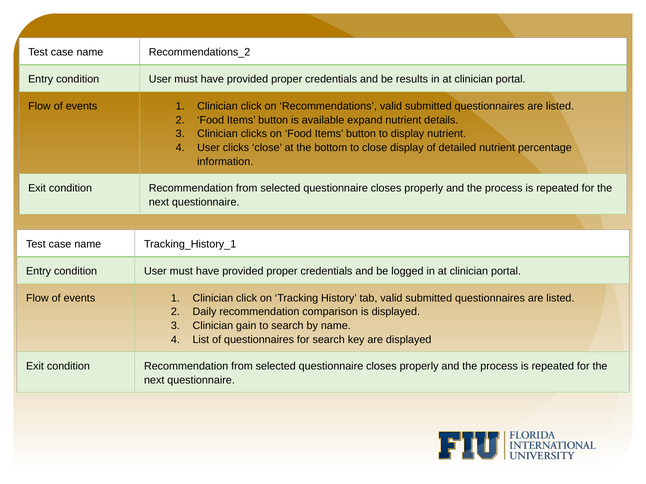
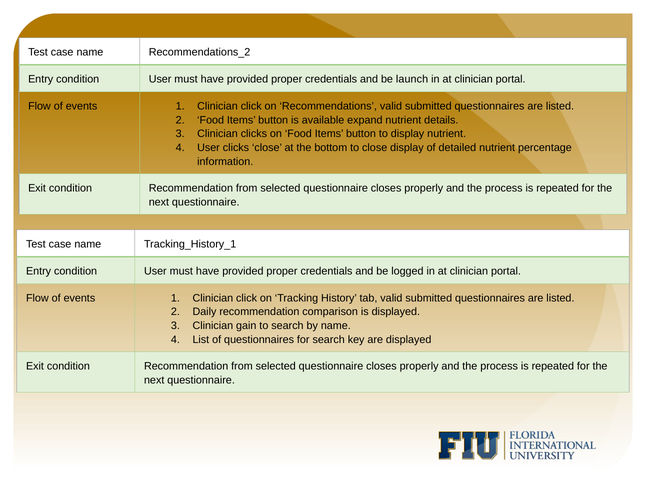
results: results -> launch (412, 79)
